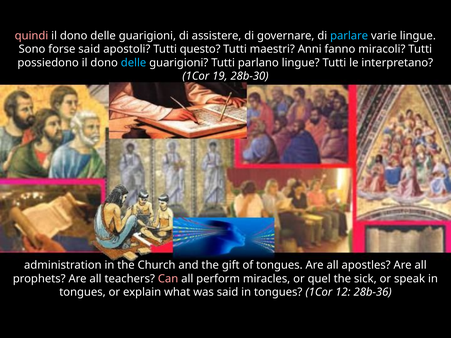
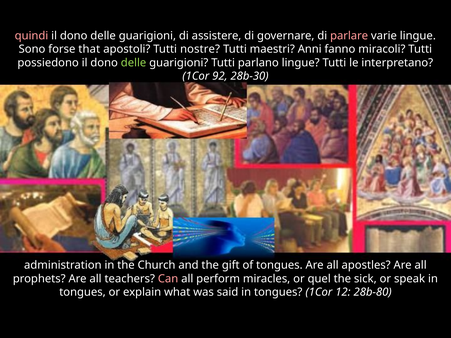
parlare colour: light blue -> pink (349, 36)
forse said: said -> that (89, 49)
questo: questo -> nostre (200, 49)
delle colour: light blue -> light green (134, 63)
19: 19 -> 92 (220, 76)
28b-36: 28b-36 -> 28b-80 (373, 292)
